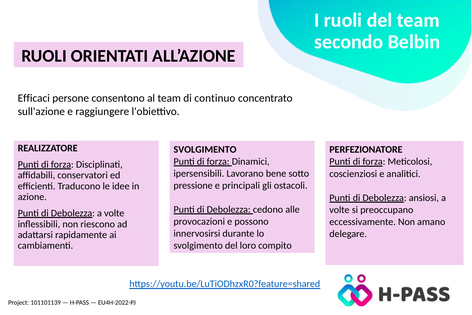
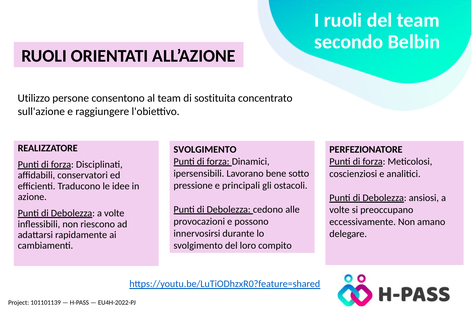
Efficaci: Efficaci -> Utilizzo (34, 98)
continuo: continuo -> sostituita (215, 98)
